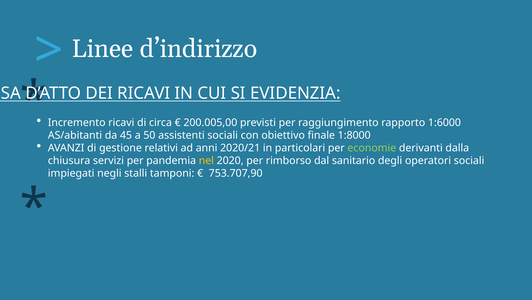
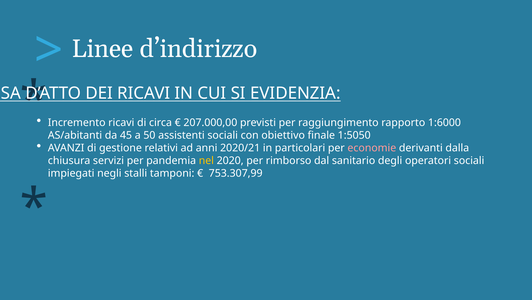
200.005,00: 200.005,00 -> 207.000,00 (210, 122)
1:8000: 1:8000 -> 1:5050 (354, 135)
economie colour: light green -> pink (372, 148)
753.707,90: 753.707,90 -> 753.307,99 (236, 173)
